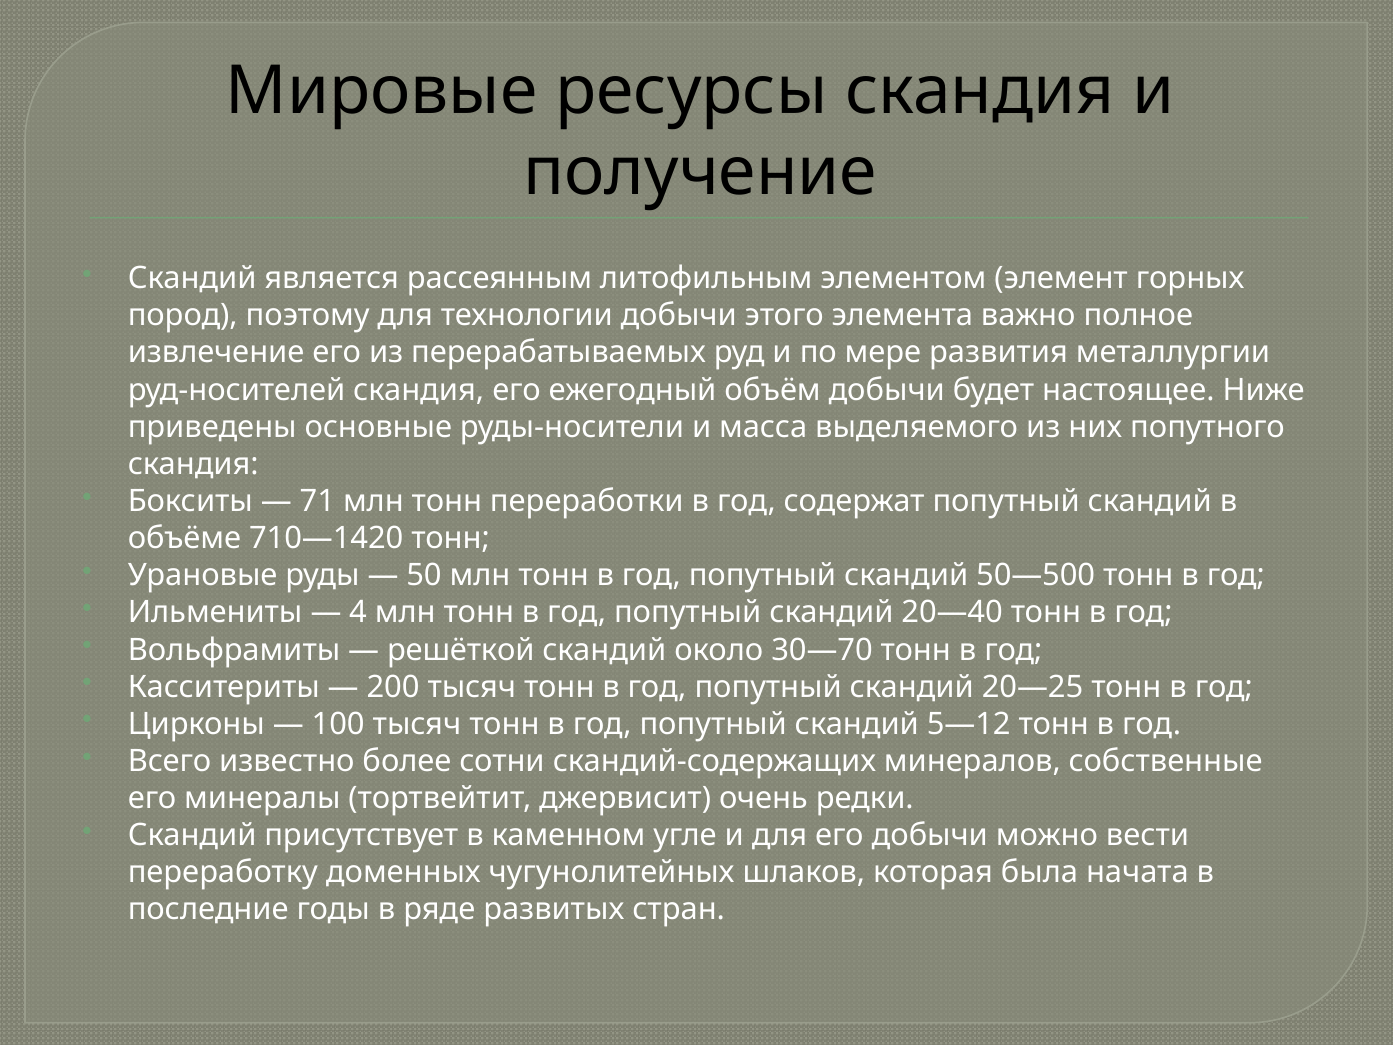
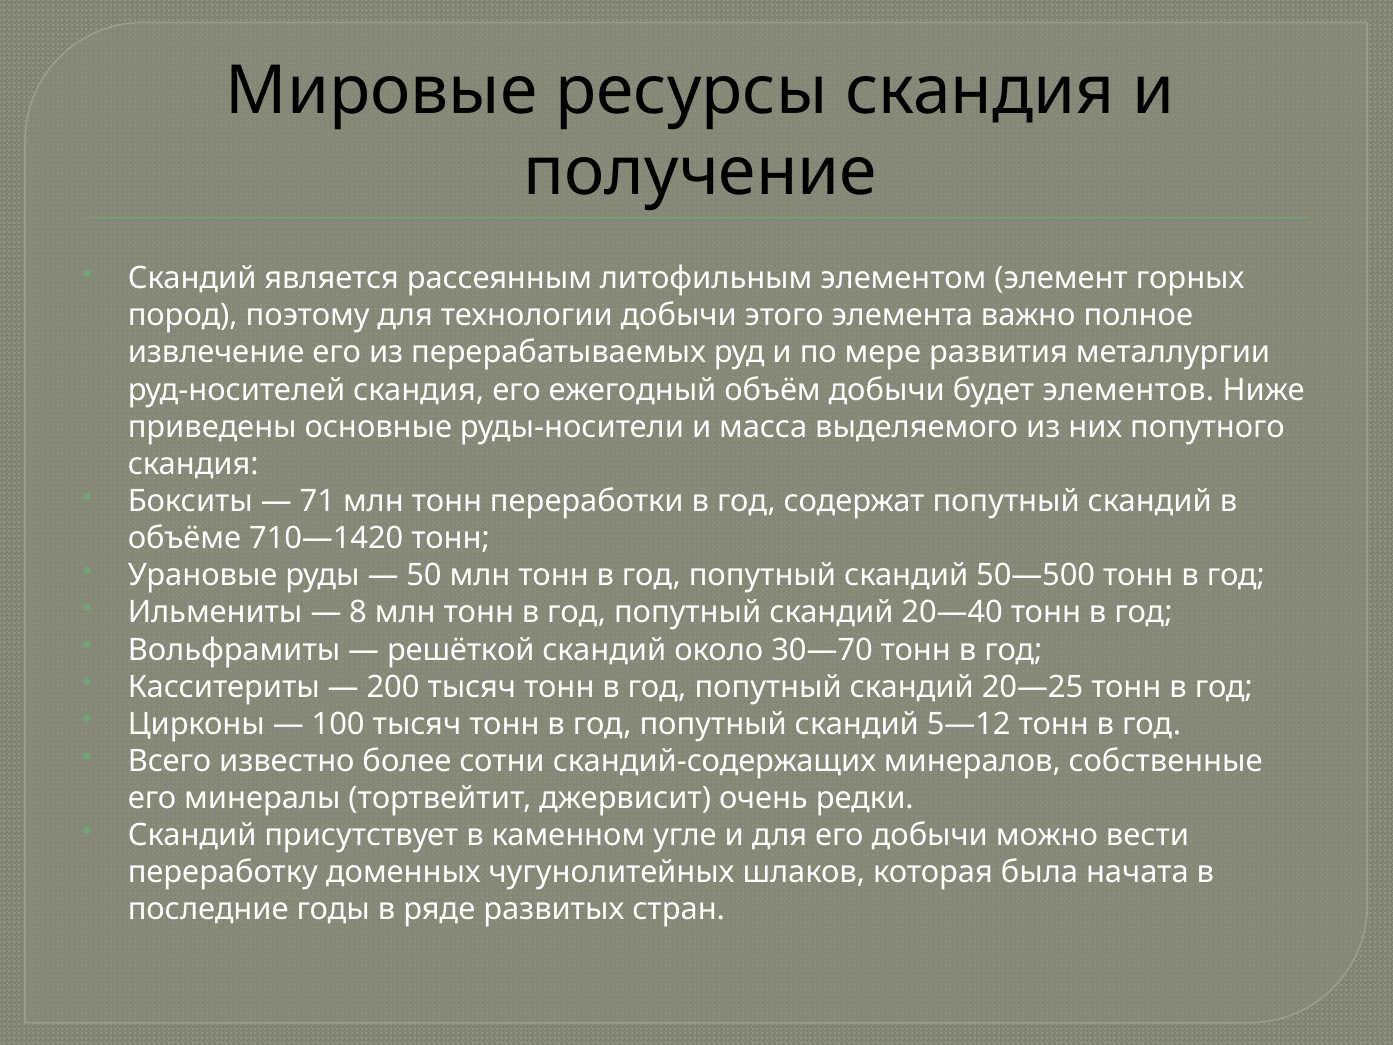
настоящее: настоящее -> элементов (1128, 390)
4: 4 -> 8 (358, 613)
